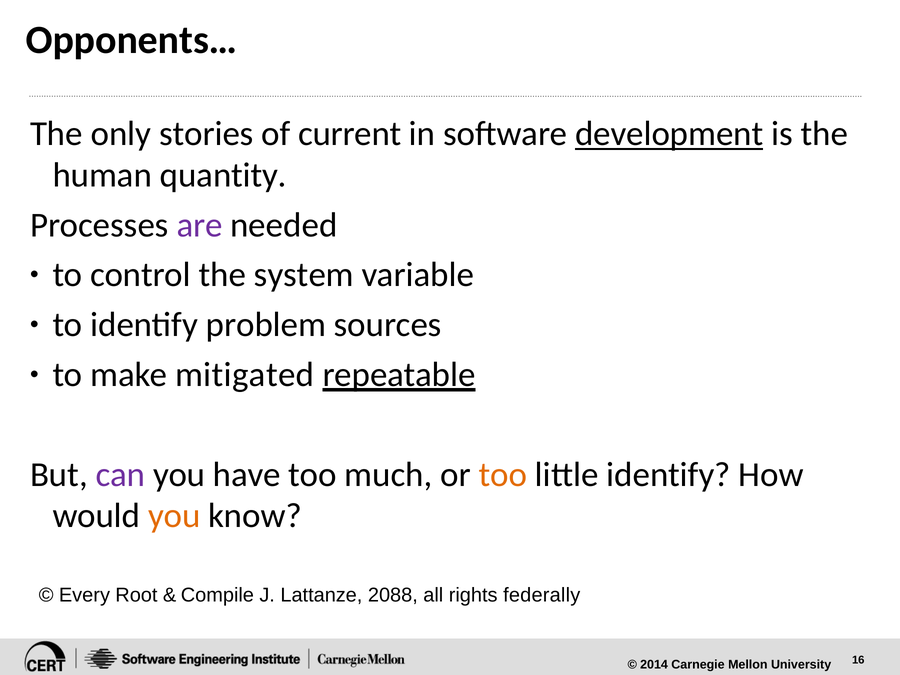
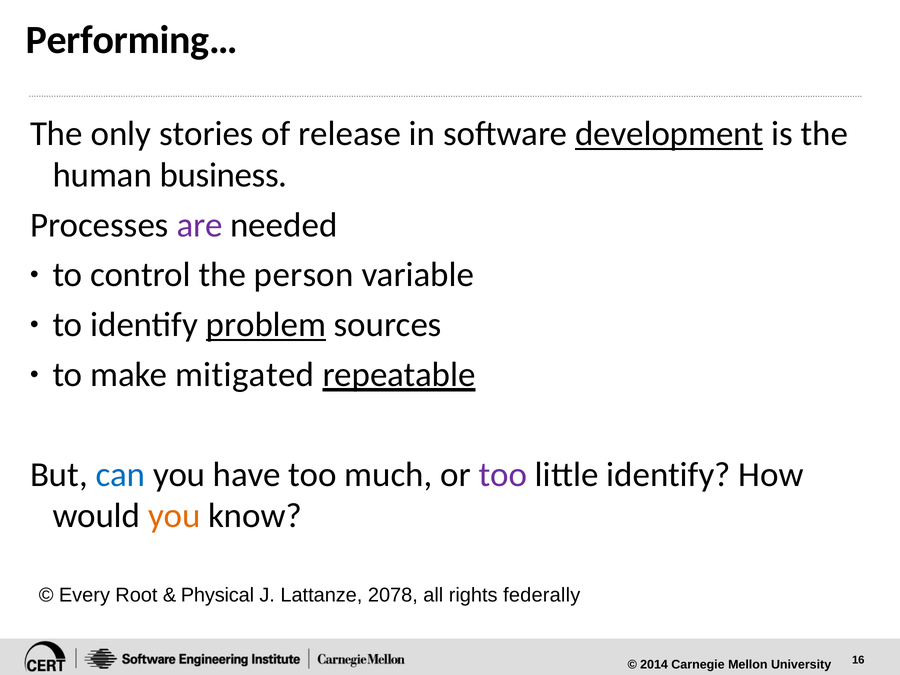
Opponents…: Opponents… -> Performing… (132, 40)
current: current -> release (350, 134)
quantity: quantity -> business (223, 175)
system: system -> person (304, 275)
problem underline: none -> present (266, 325)
can colour: purple -> blue (120, 475)
too colour: orange -> purple (503, 475)
Compile: Compile -> Physical (217, 595)
2088: 2088 -> 2078 (393, 595)
